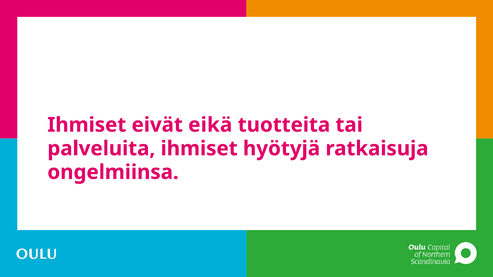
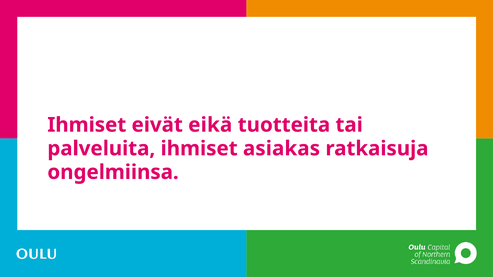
hyötyjä: hyötyjä -> asiakas (281, 149)
